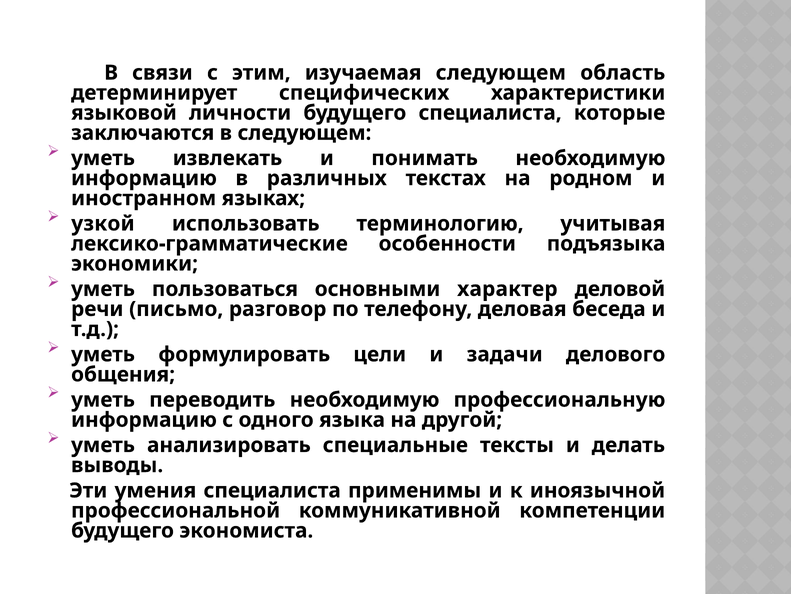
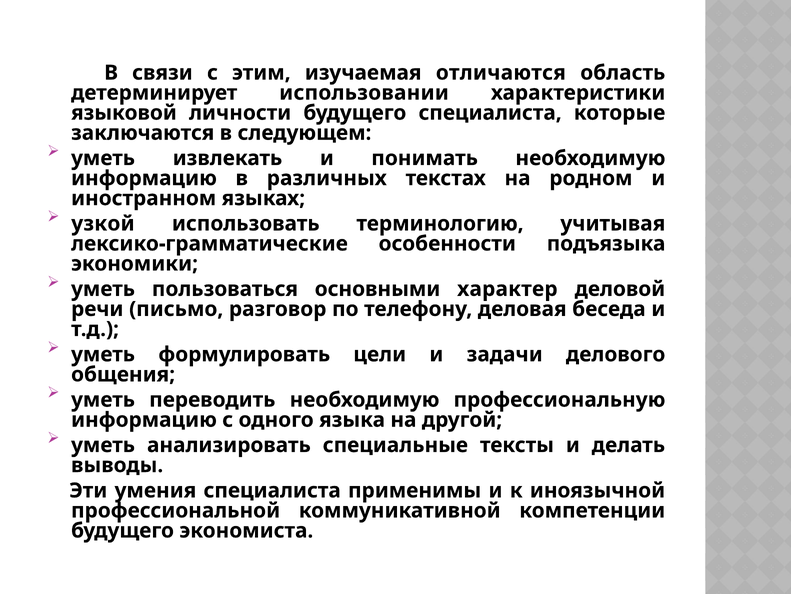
изучаемая следующем: следующем -> отличаются (501, 73)
специфических: специфических -> использовании (364, 93)
